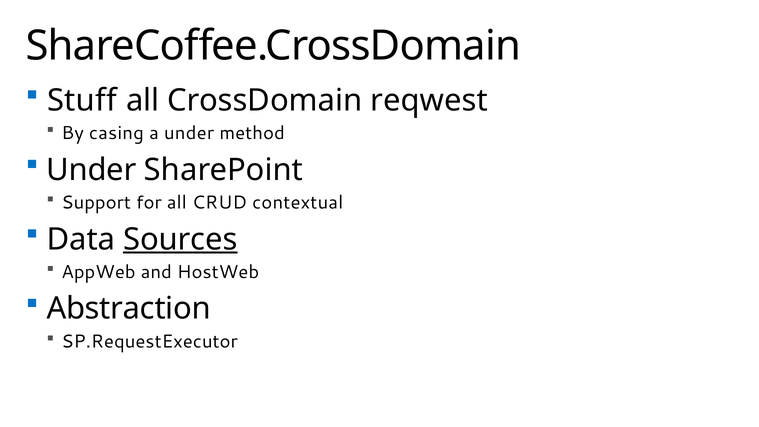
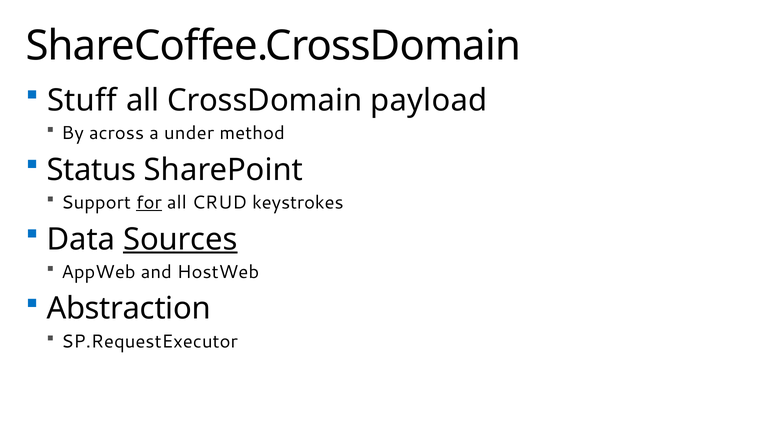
reqwest: reqwest -> payload (429, 100)
casing: casing -> across (117, 133)
Under: Under -> Status (91, 170)
for underline: none -> present (149, 202)
contextual: contextual -> keystrokes (298, 202)
